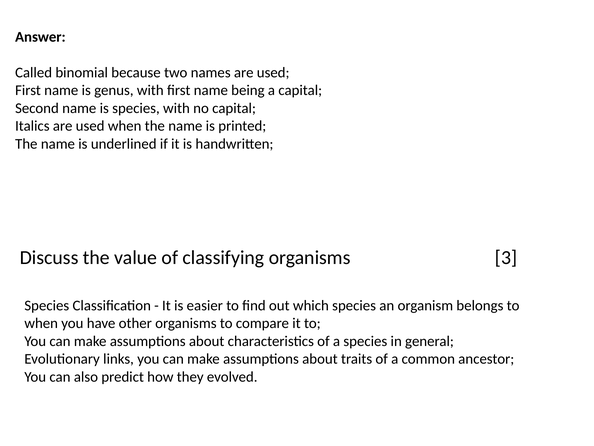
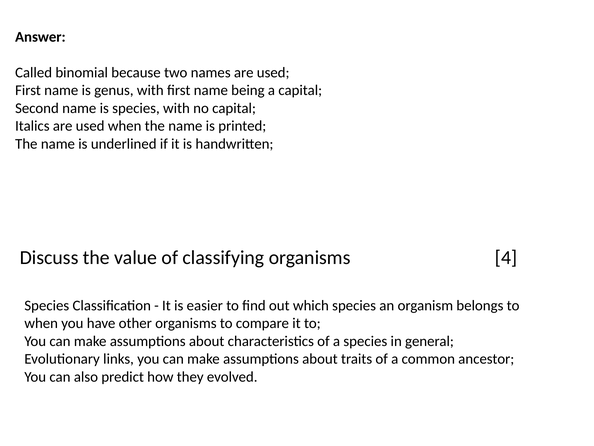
3: 3 -> 4 (506, 257)
